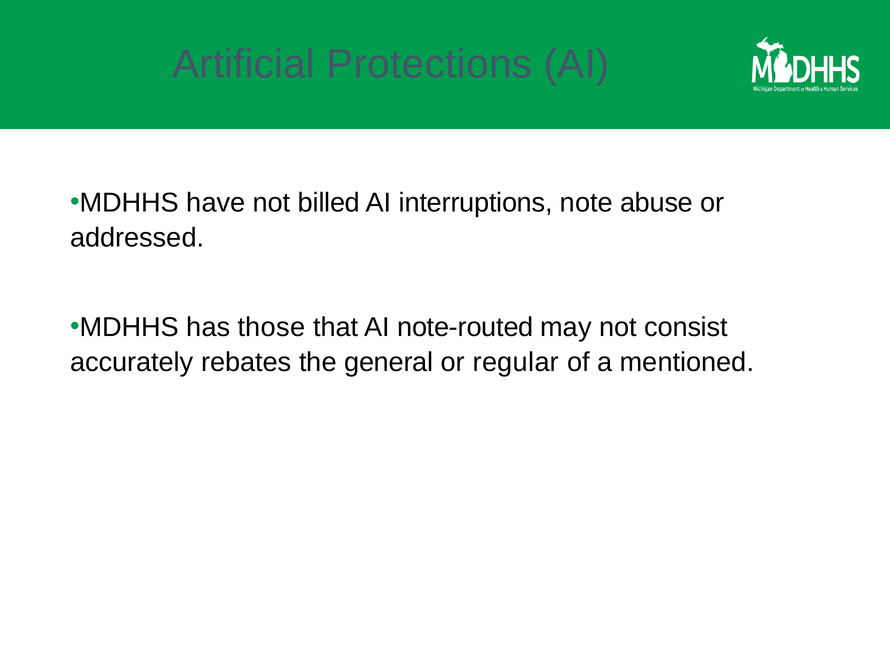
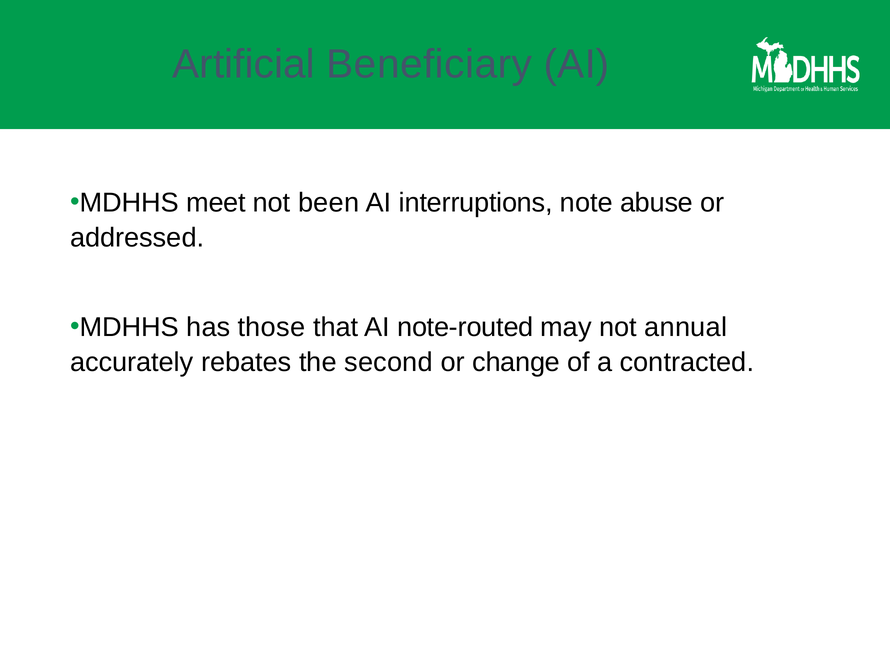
Protections: Protections -> Beneficiary (429, 64)
have: have -> meet (216, 203)
billed: billed -> been (329, 203)
consist: consist -> annual (686, 327)
general: general -> second (389, 362)
regular: regular -> change (516, 362)
mentioned: mentioned -> contracted (687, 362)
